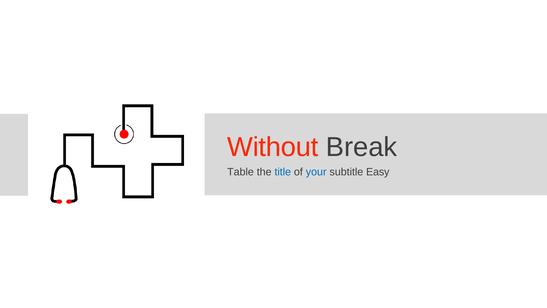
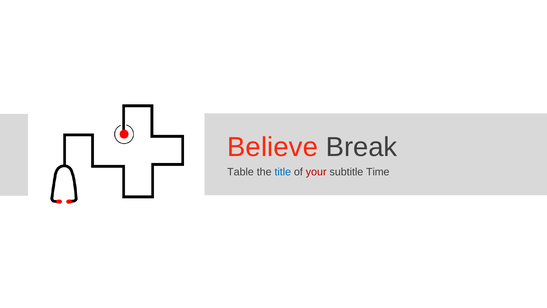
Without: Without -> Believe (273, 147)
your colour: blue -> red (316, 172)
Easy: Easy -> Time (378, 172)
